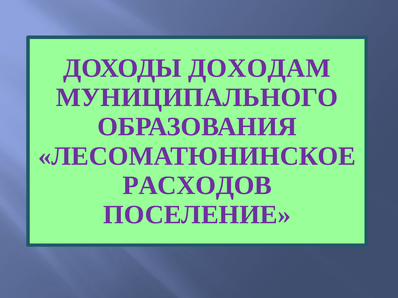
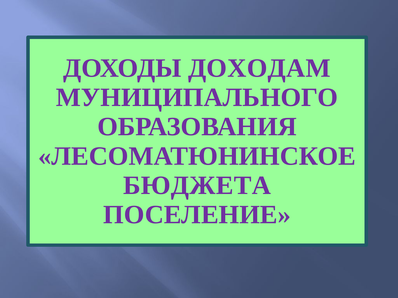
РАСХОДОВ: РАСХОДОВ -> БЮДЖЕТА (197, 186)
